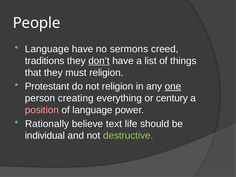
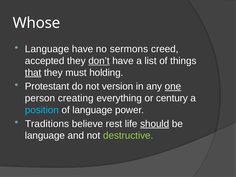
People: People -> Whose (37, 23)
traditions: traditions -> accepted (45, 61)
that underline: none -> present (33, 73)
must religion: religion -> holding (106, 73)
not religion: religion -> version (118, 86)
position colour: pink -> light blue (42, 110)
Rationally: Rationally -> Traditions (47, 124)
text: text -> rest (114, 124)
should underline: none -> present (155, 124)
individual: individual -> language (45, 136)
